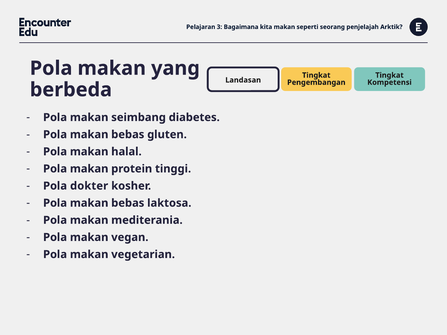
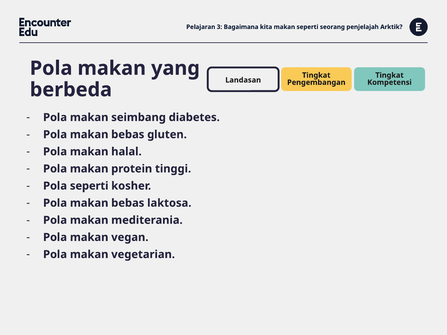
Pola dokter: dokter -> seperti (89, 186)
